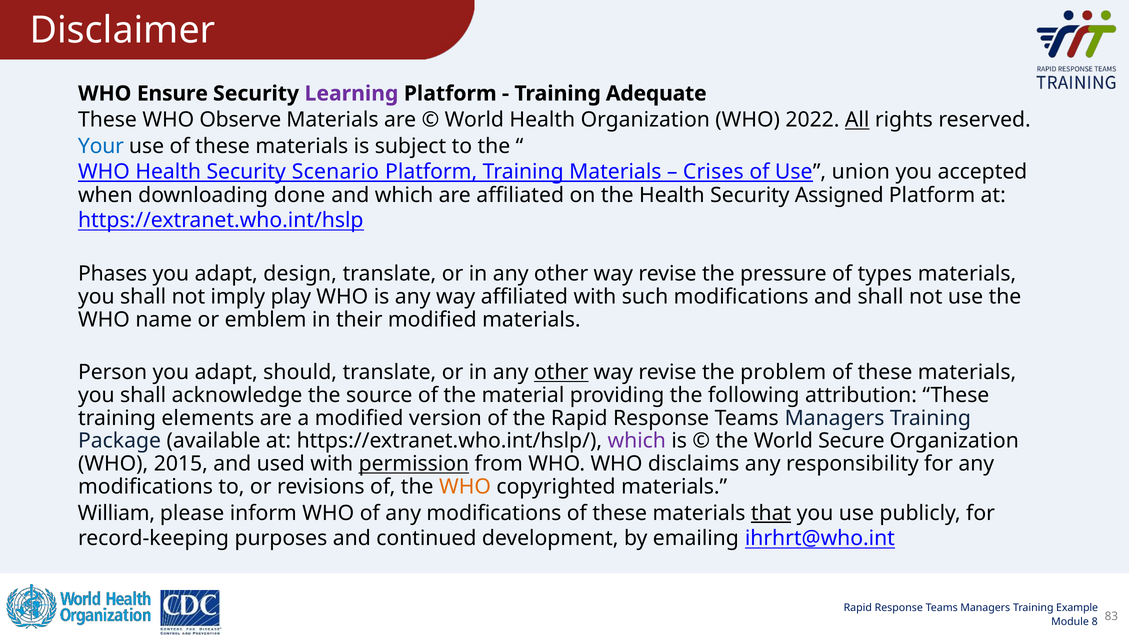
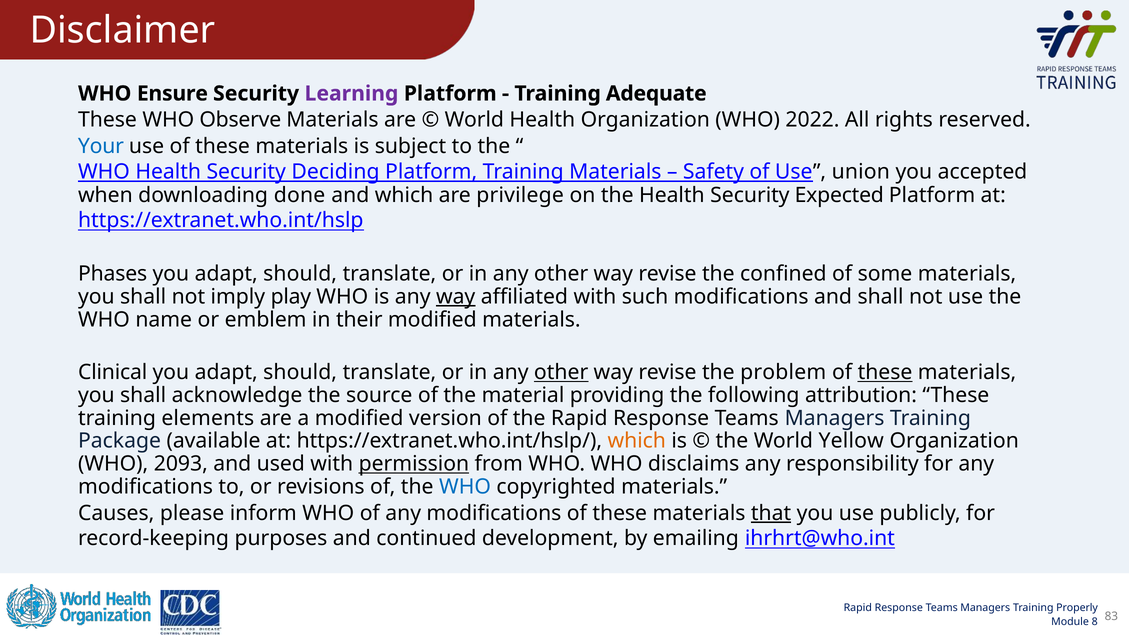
All underline: present -> none (857, 120)
Scenario: Scenario -> Deciding (336, 172)
Crises: Crises -> Safety (713, 172)
are affiliated: affiliated -> privilege (520, 195)
Assigned: Assigned -> Expected (839, 195)
design: design -> should (300, 274)
pressure: pressure -> confined (783, 274)
types: types -> some (885, 274)
way underline: none -> present (456, 297)
Person: Person -> Clinical (113, 372)
these underline: none -> present (885, 372)
which colour: purple -> orange (637, 441)
Secure: Secure -> Yellow (851, 441)
2015: 2015 -> 2093 (181, 464)
WHO colour: orange -> blue (465, 487)
William: William -> Causes (116, 513)
Example: Example -> Properly (1077, 608)
